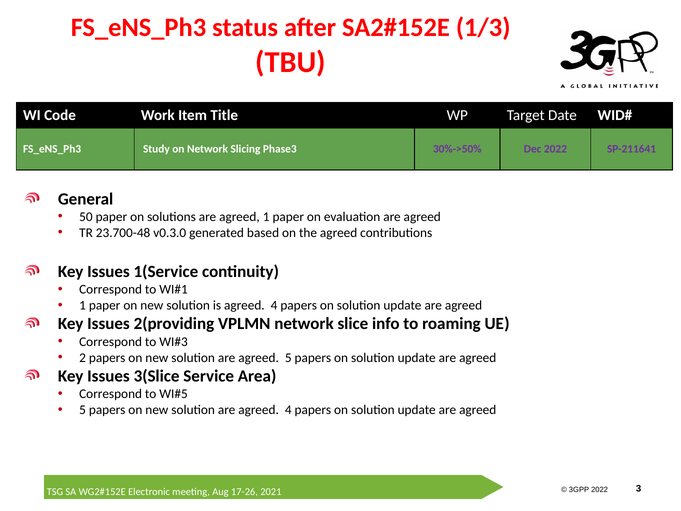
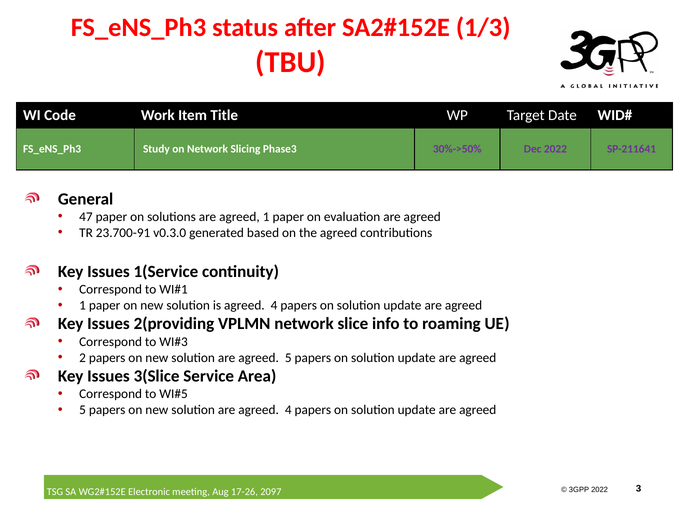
50: 50 -> 47 (86, 217)
23.700-48: 23.700-48 -> 23.700-91 (123, 233)
2021: 2021 -> 2097 (271, 492)
